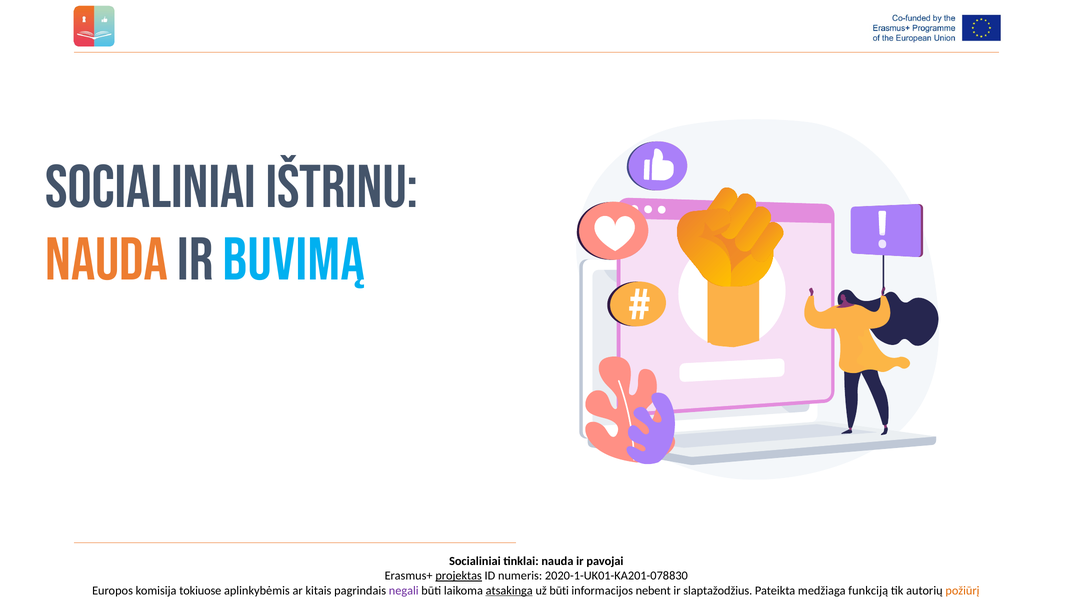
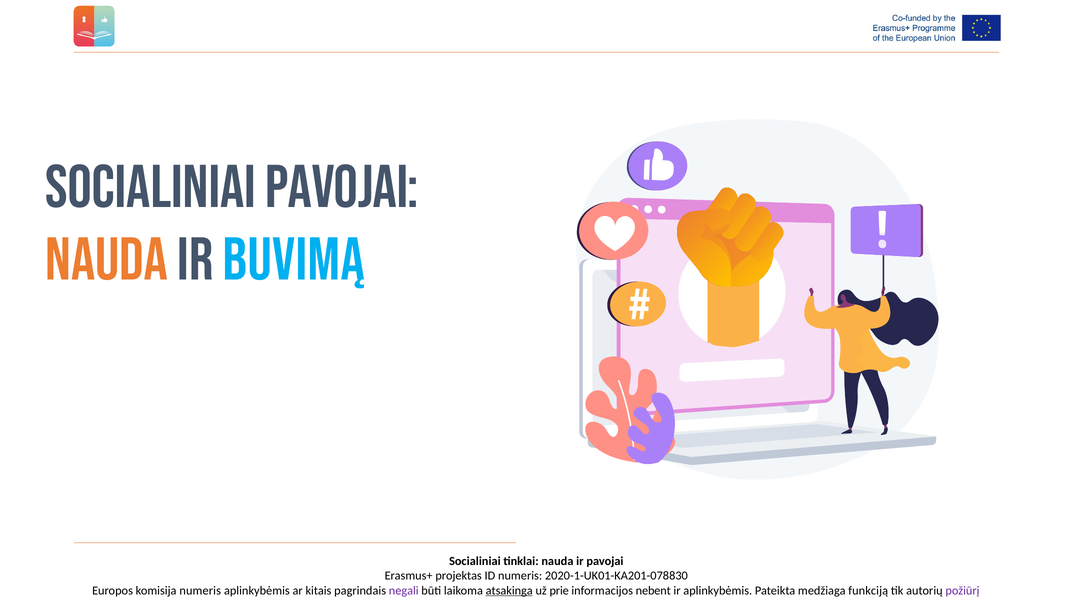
Socialiniai ištrinu: ištrinu -> pavojai (342, 188)
projektas underline: present -> none (459, 576)
komisija tokiuose: tokiuose -> numeris (200, 591)
už būti: būti -> prie (559, 591)
ir slaptažodžius: slaptažodžius -> aplinkybėmis (718, 591)
požiūrį colour: orange -> purple (962, 591)
